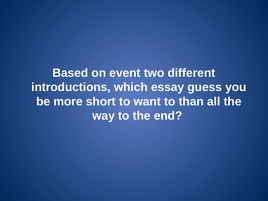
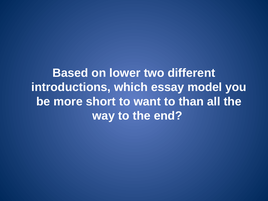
event: event -> lower (125, 73)
guess: guess -> model (205, 87)
